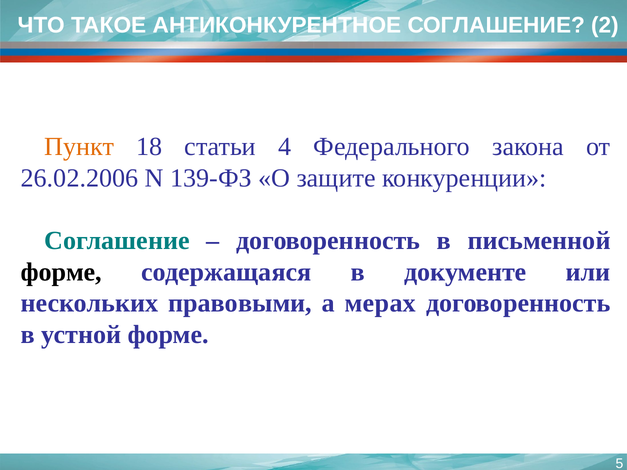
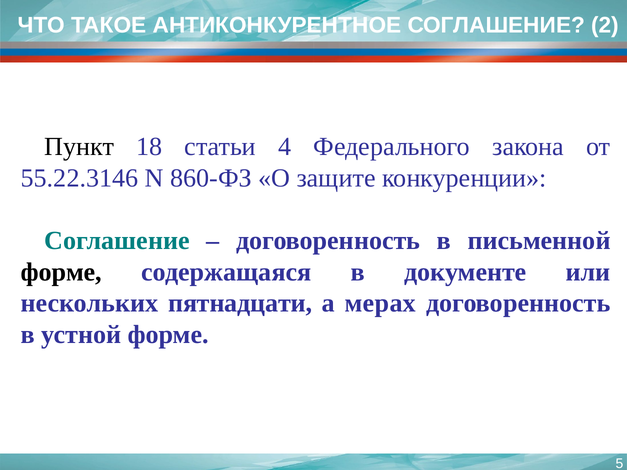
Пункт colour: orange -> black (79, 147)
26.02.2006: 26.02.2006 -> 55.22.3146 (80, 178)
139-ФЗ: 139-ФЗ -> 860-ФЗ (211, 178)
правовыми: правовыми -> пятнадцати (240, 303)
